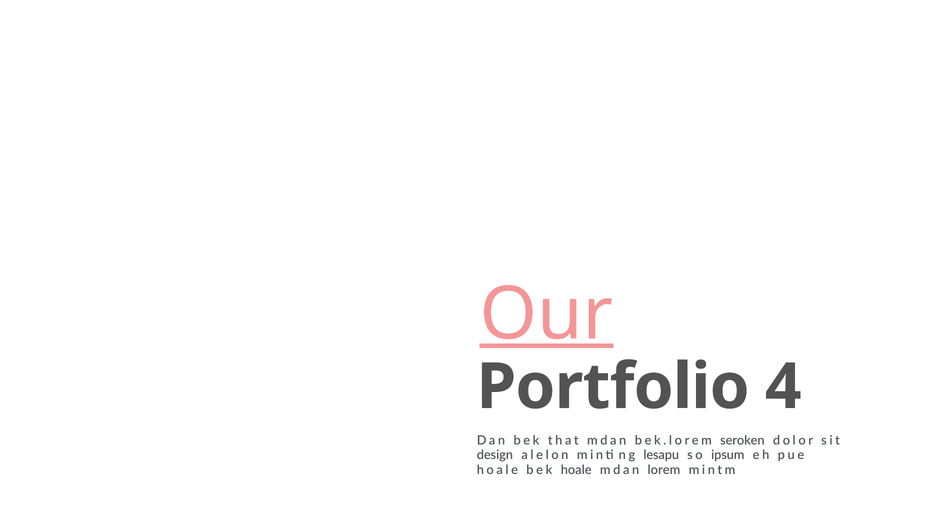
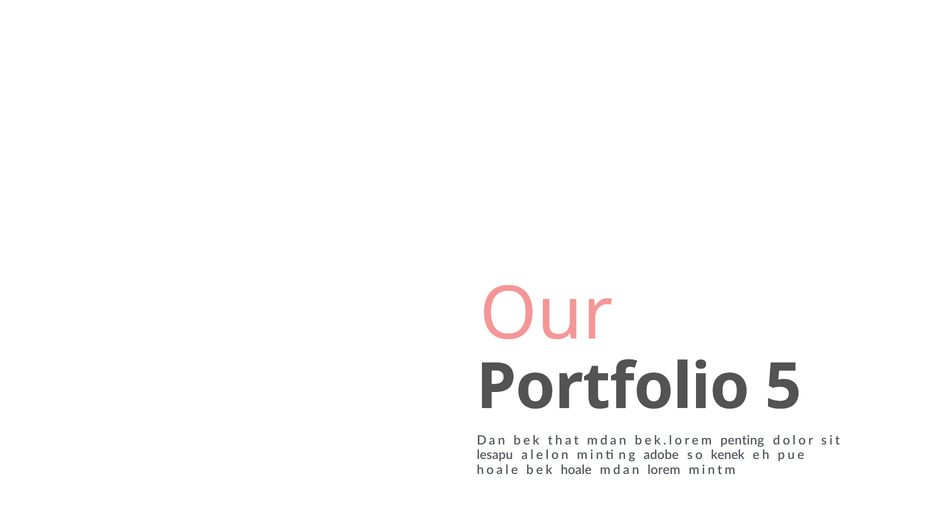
Our underline: present -> none (547, 314)
4: 4 -> 5 (783, 387)
seroken: seroken -> penting (742, 440)
design: design -> lesapu (495, 455)
lesapu: lesapu -> adobe (661, 455)
ipsum: ipsum -> kenek (728, 455)
